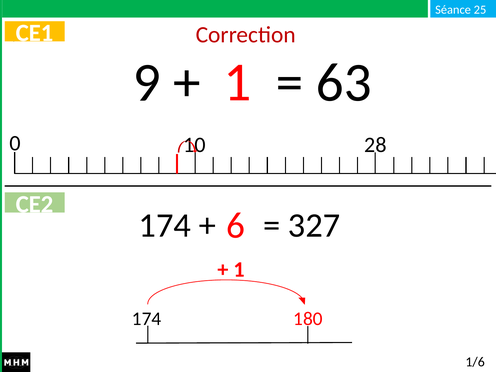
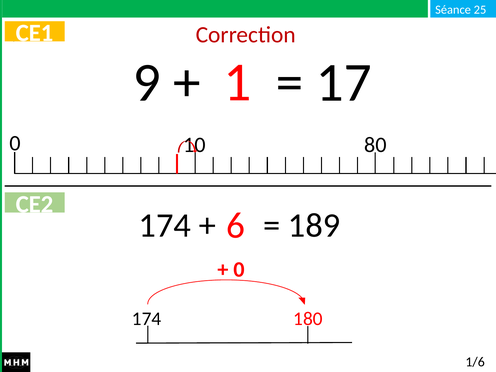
63: 63 -> 17 (344, 83)
28: 28 -> 80 (375, 145)
327: 327 -> 189 (314, 225)
1: 1 -> 0 (239, 269)
